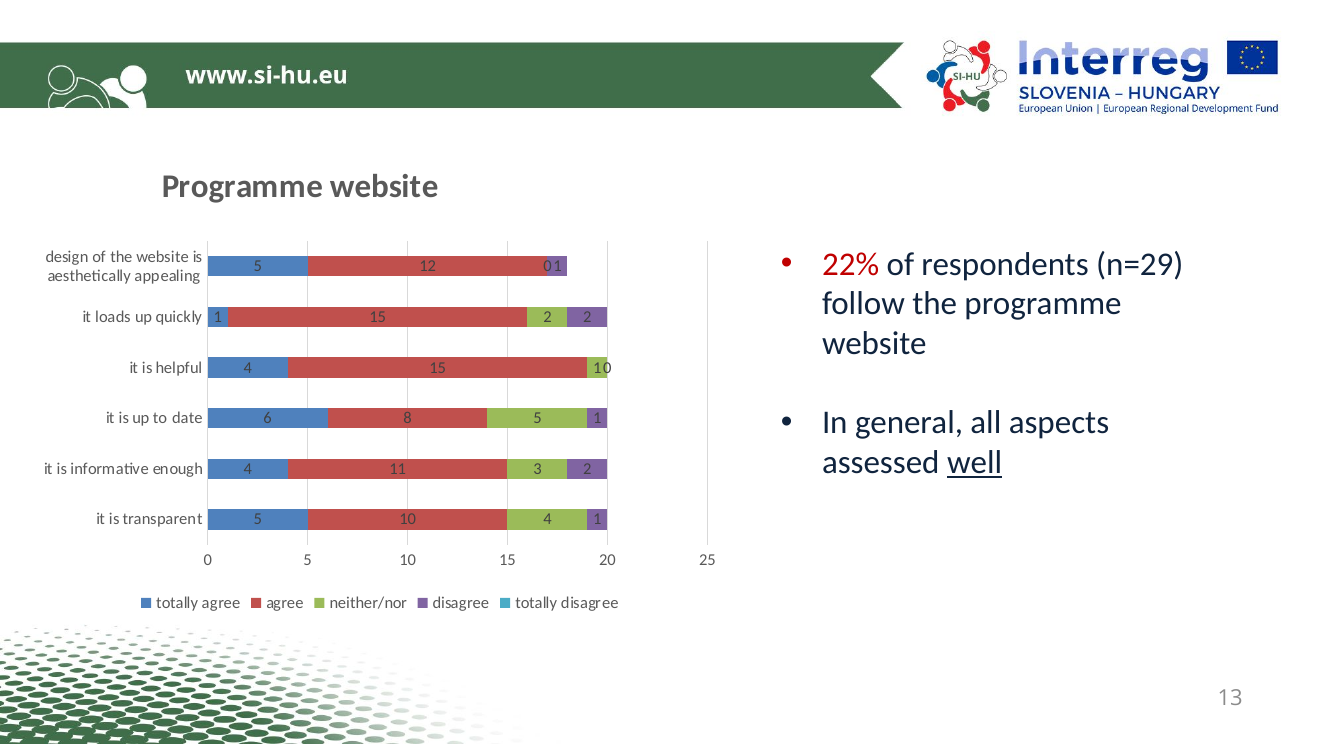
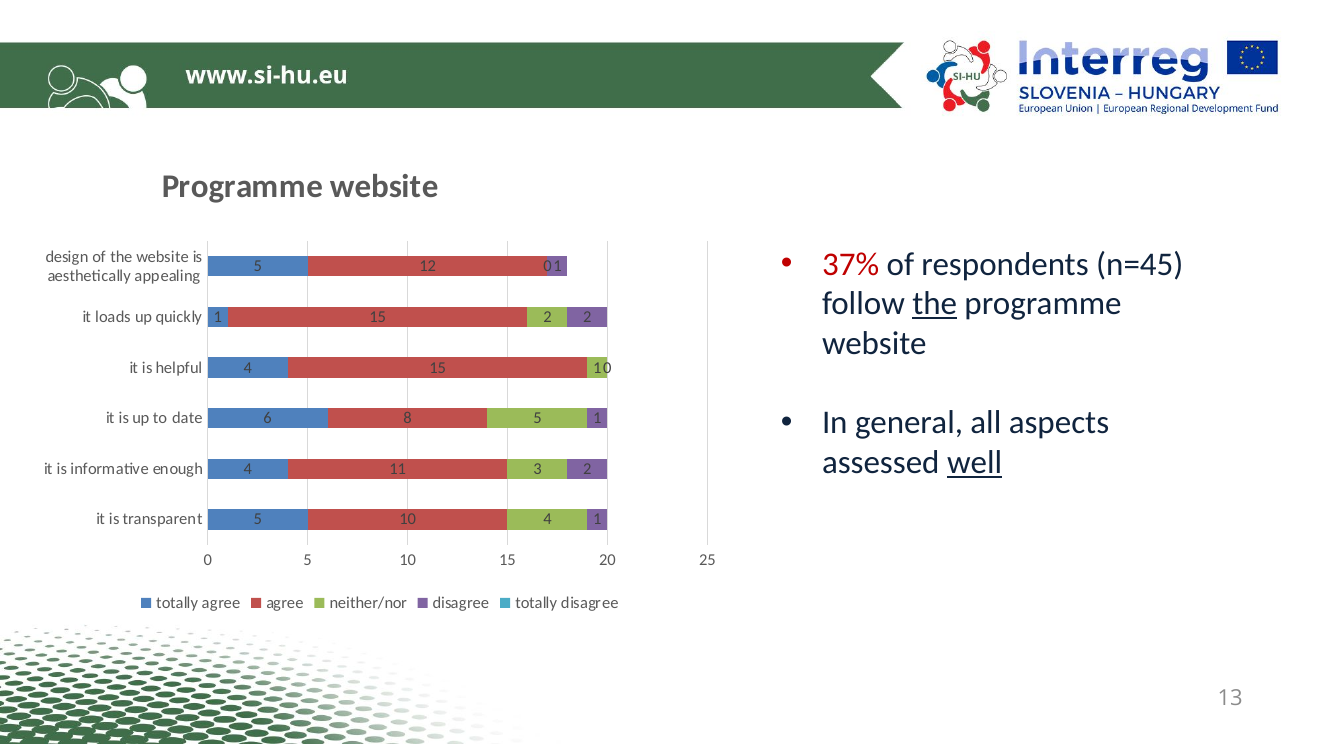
22%: 22% -> 37% (851, 264)
n=29: n=29 -> n=45 (1140, 264)
the underline: none -> present (935, 304)
